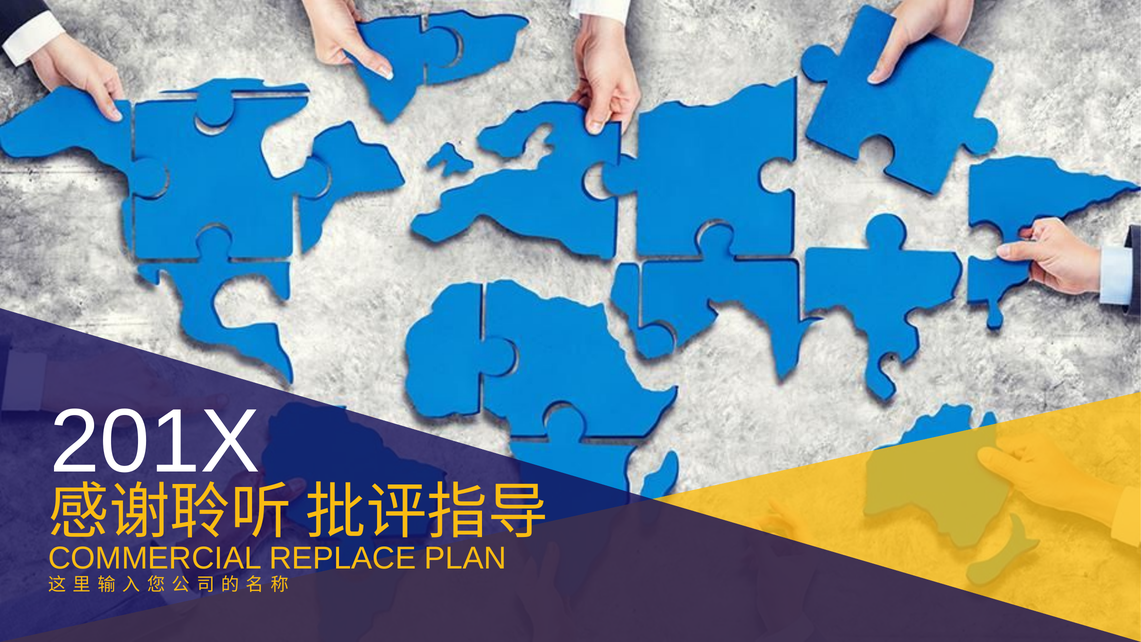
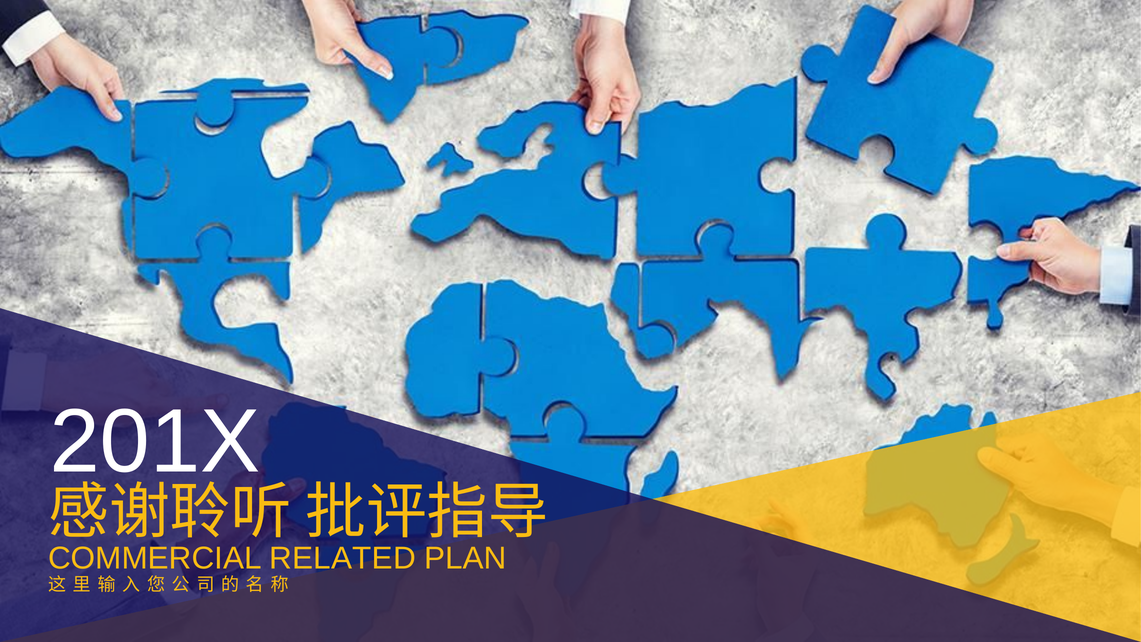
REPLACE: REPLACE -> RELATED (343, 558)
